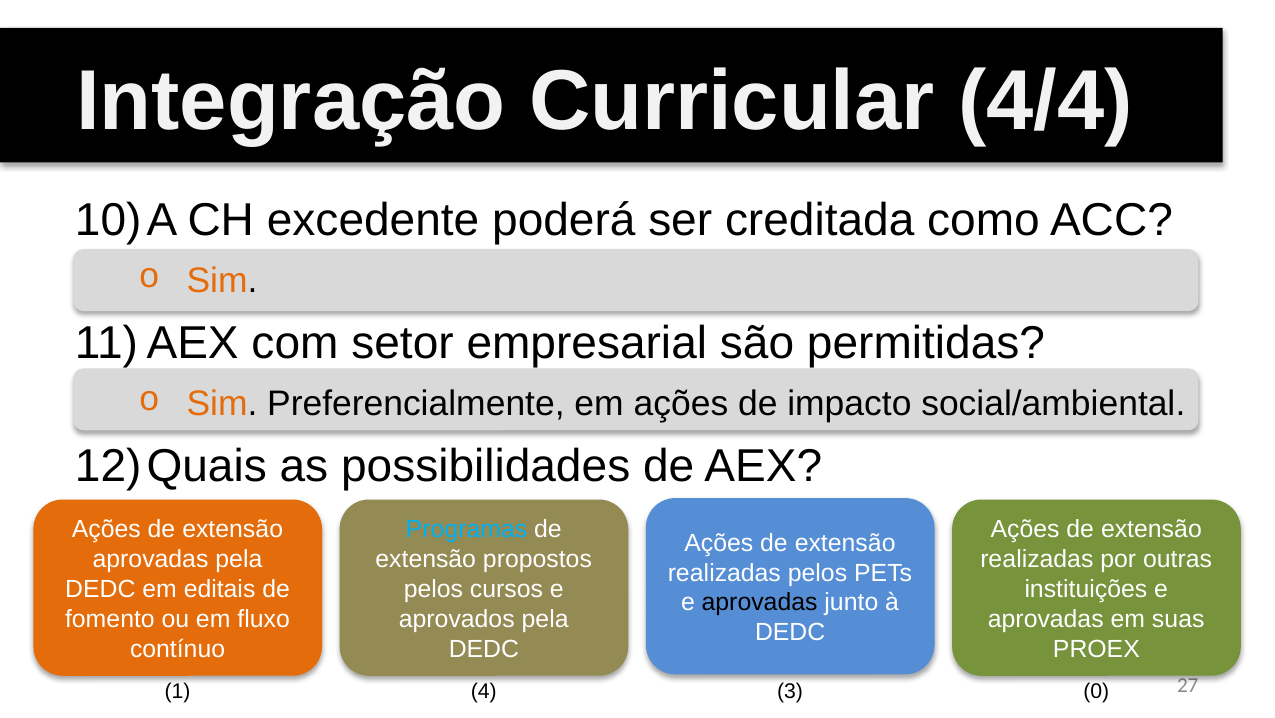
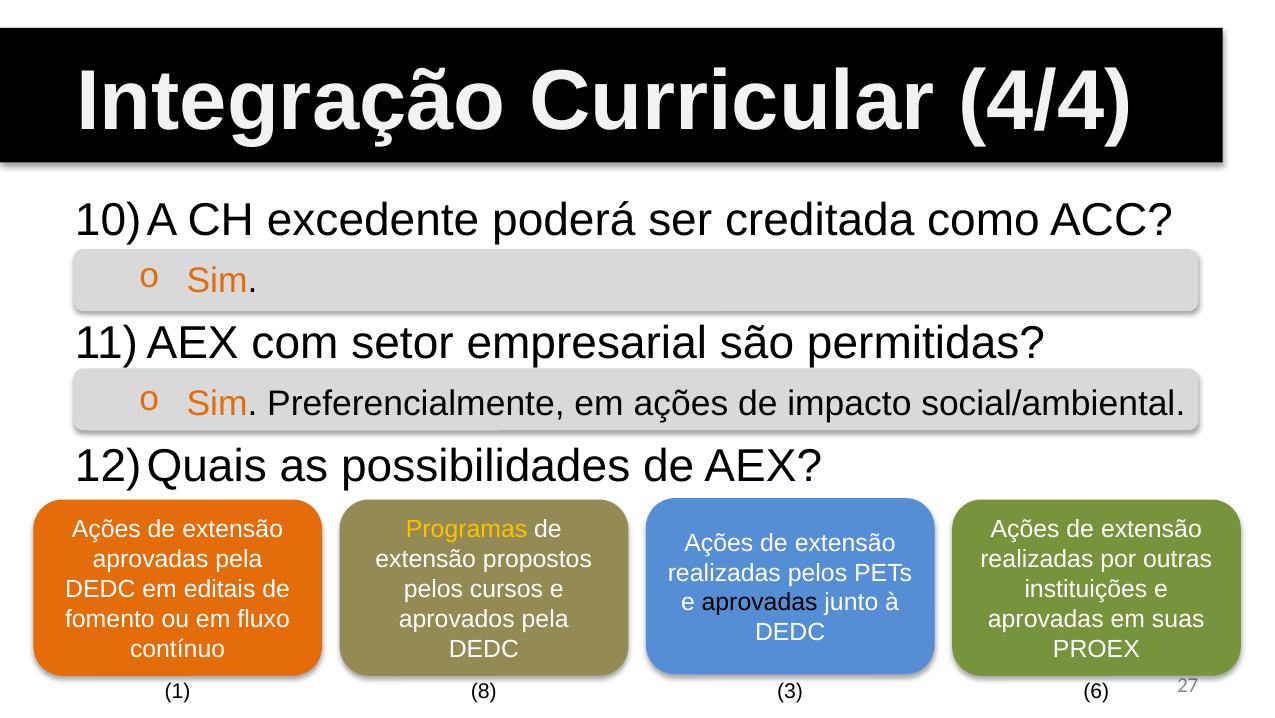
Programas colour: light blue -> yellow (467, 530)
4: 4 -> 8 (484, 691)
0: 0 -> 6 (1096, 691)
